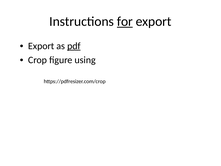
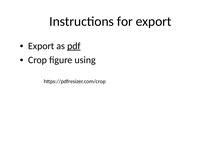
for underline: present -> none (125, 21)
